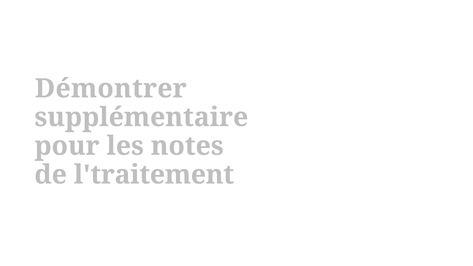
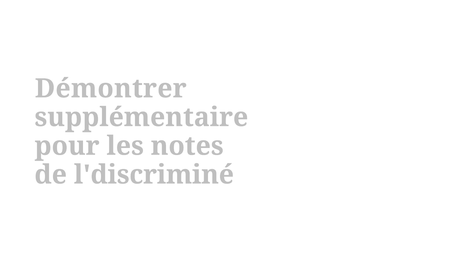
l'traitement: l'traitement -> l'discriminé (154, 175)
